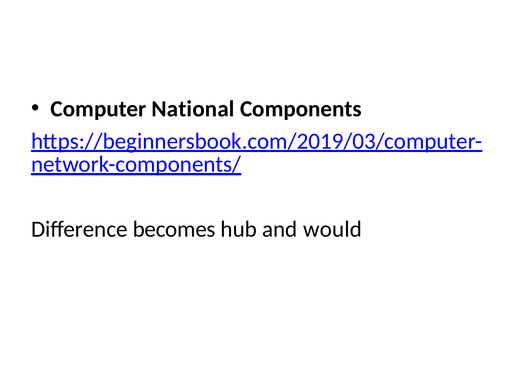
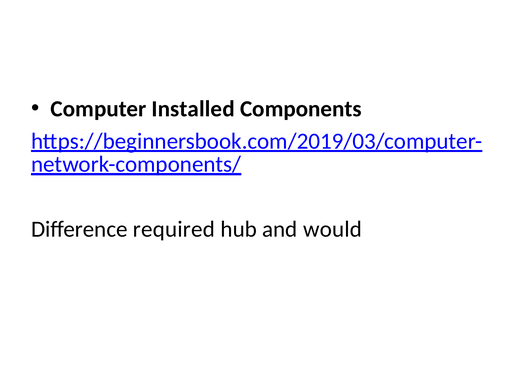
National: National -> Installed (193, 109)
becomes: becomes -> required (174, 229)
